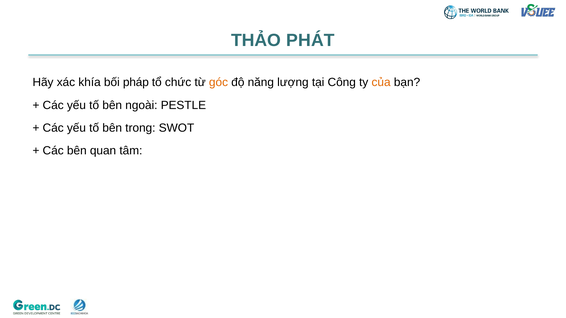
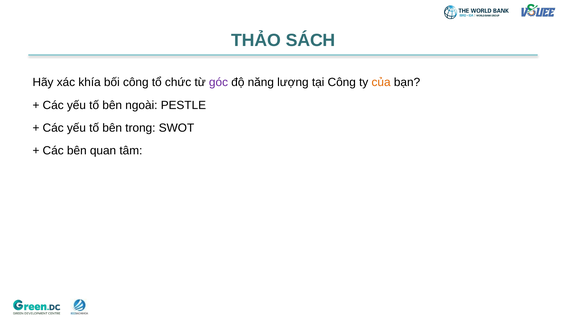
PHÁT: PHÁT -> SÁCH (311, 40)
bối pháp: pháp -> công (136, 83)
góc colour: orange -> purple (218, 83)
